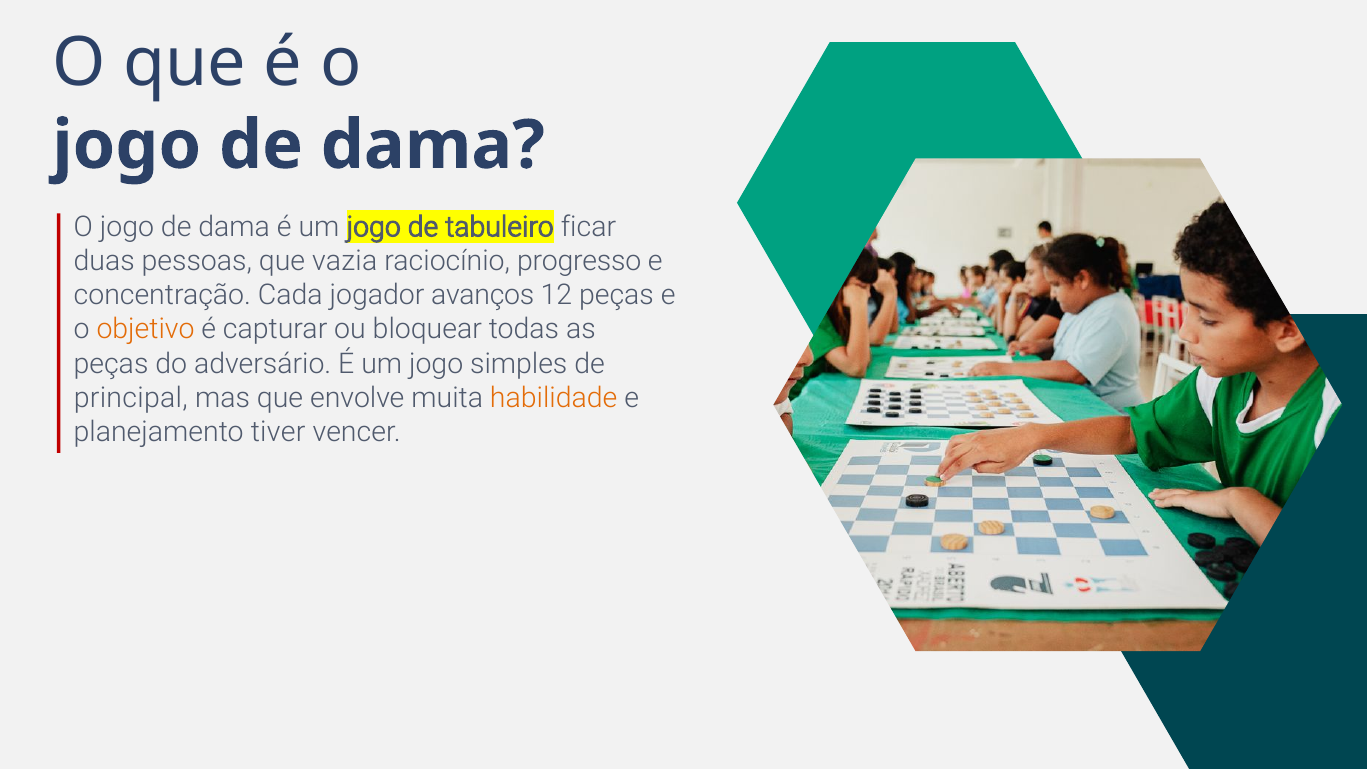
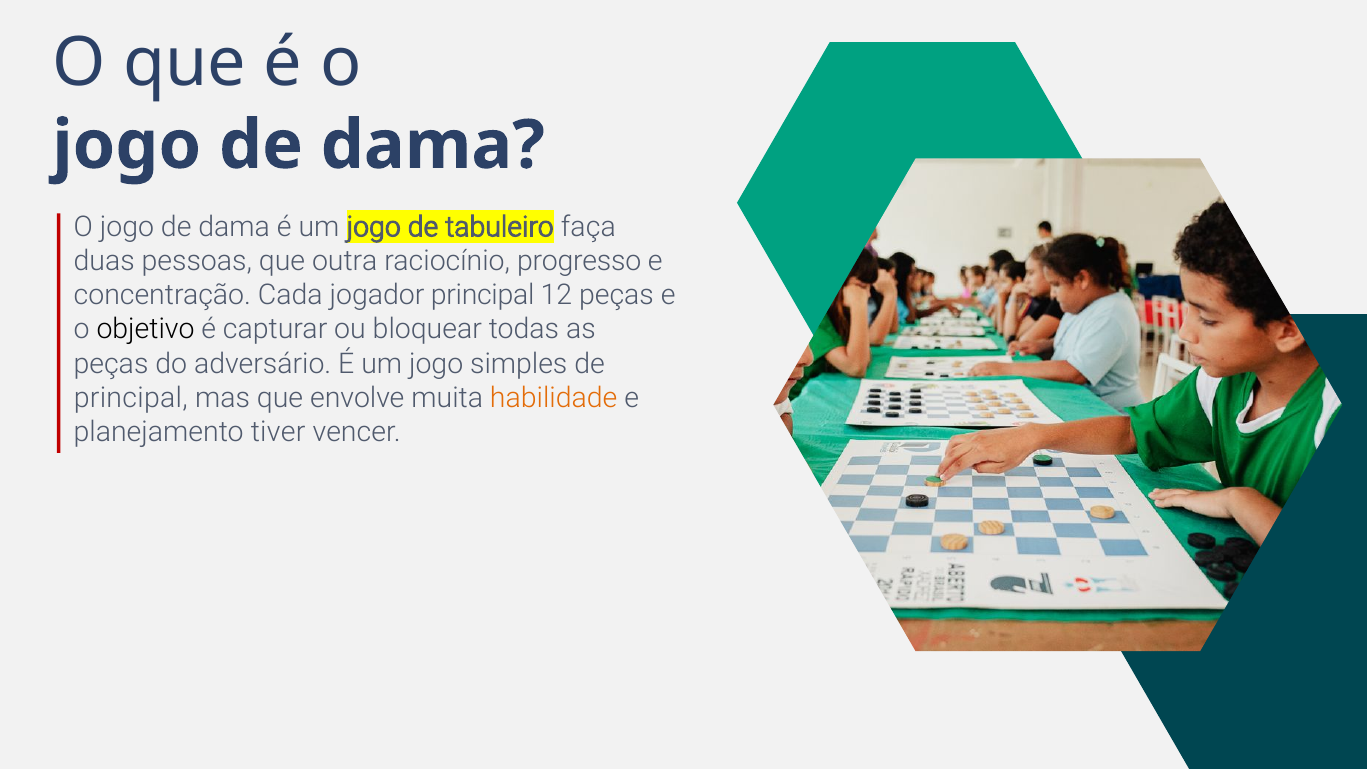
ficar: ficar -> faça (588, 227)
vazia: vazia -> outra (345, 261)
jogador avanços: avanços -> principal (483, 295)
objetivo colour: orange -> black (146, 329)
